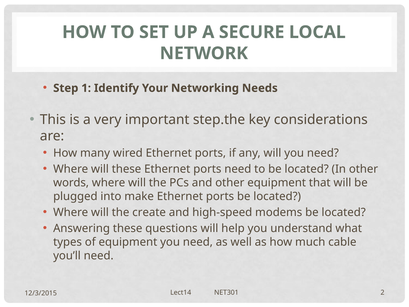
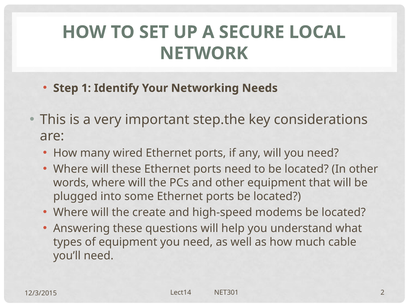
make: make -> some (139, 196)
